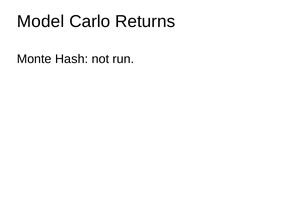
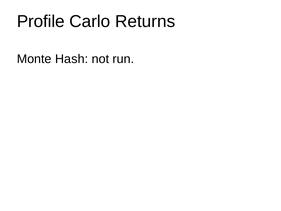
Model: Model -> Profile (41, 21)
